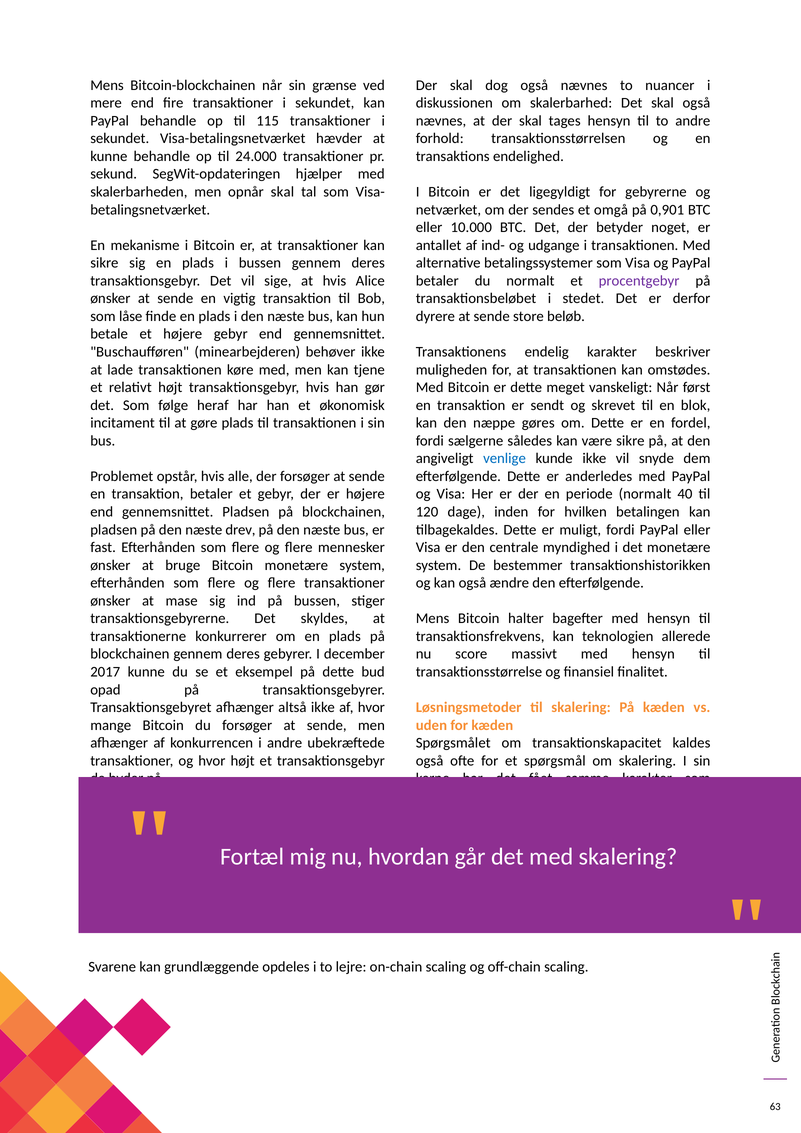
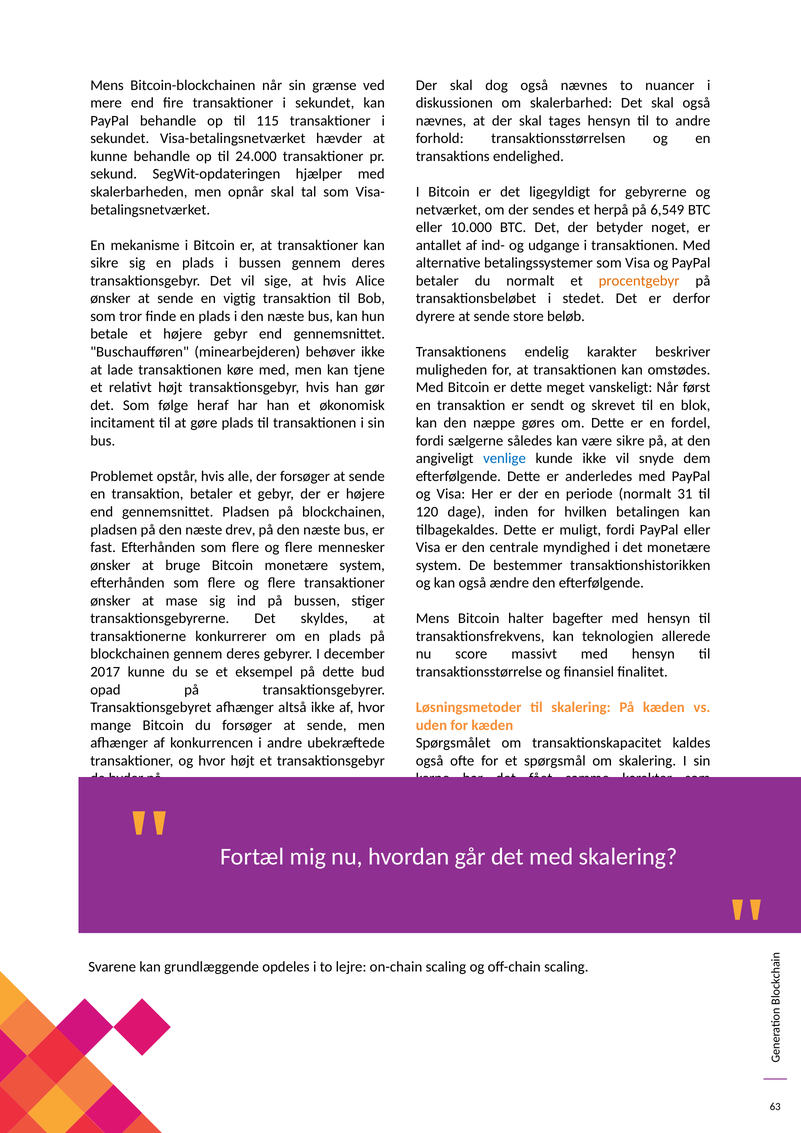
omgå: omgå -> herpå (611, 210)
0,901: 0,901 -> 6,549 (667, 210)
procentgebyr colour: purple -> orange (639, 281)
låse: låse -> tror (131, 316)
40: 40 -> 31 (685, 494)
